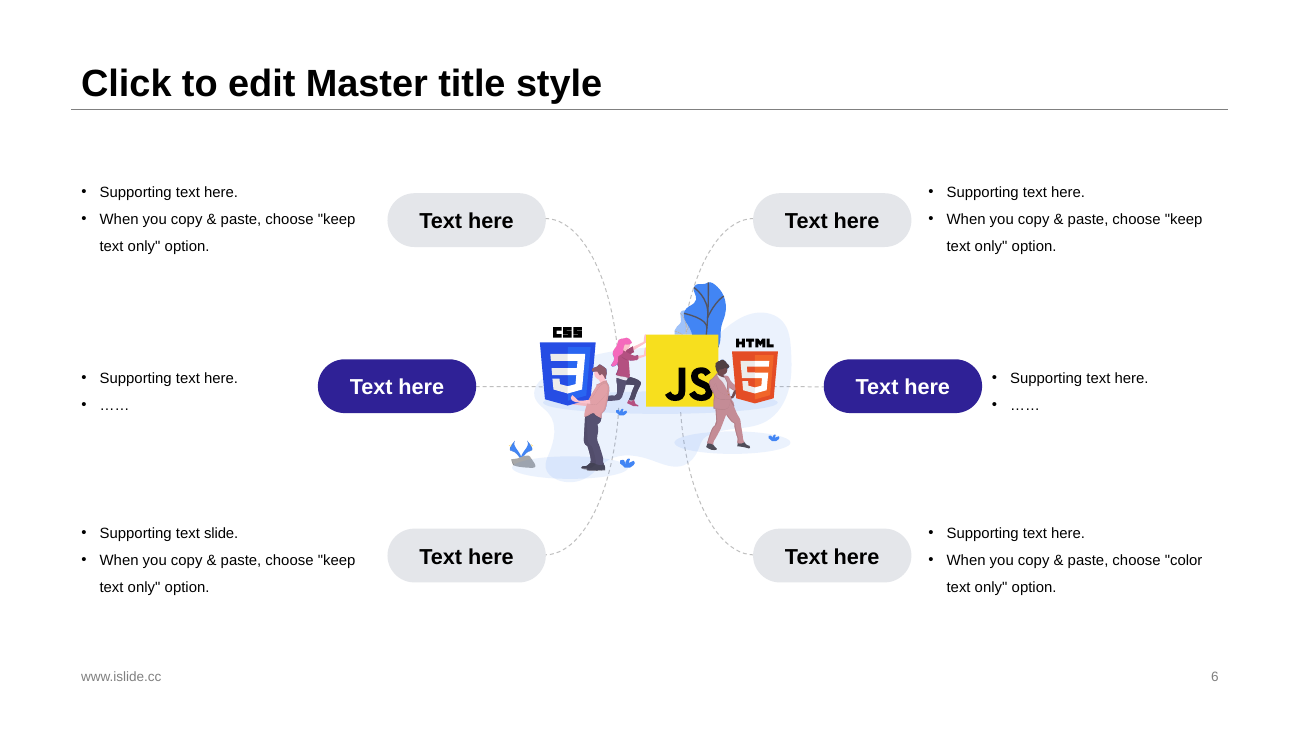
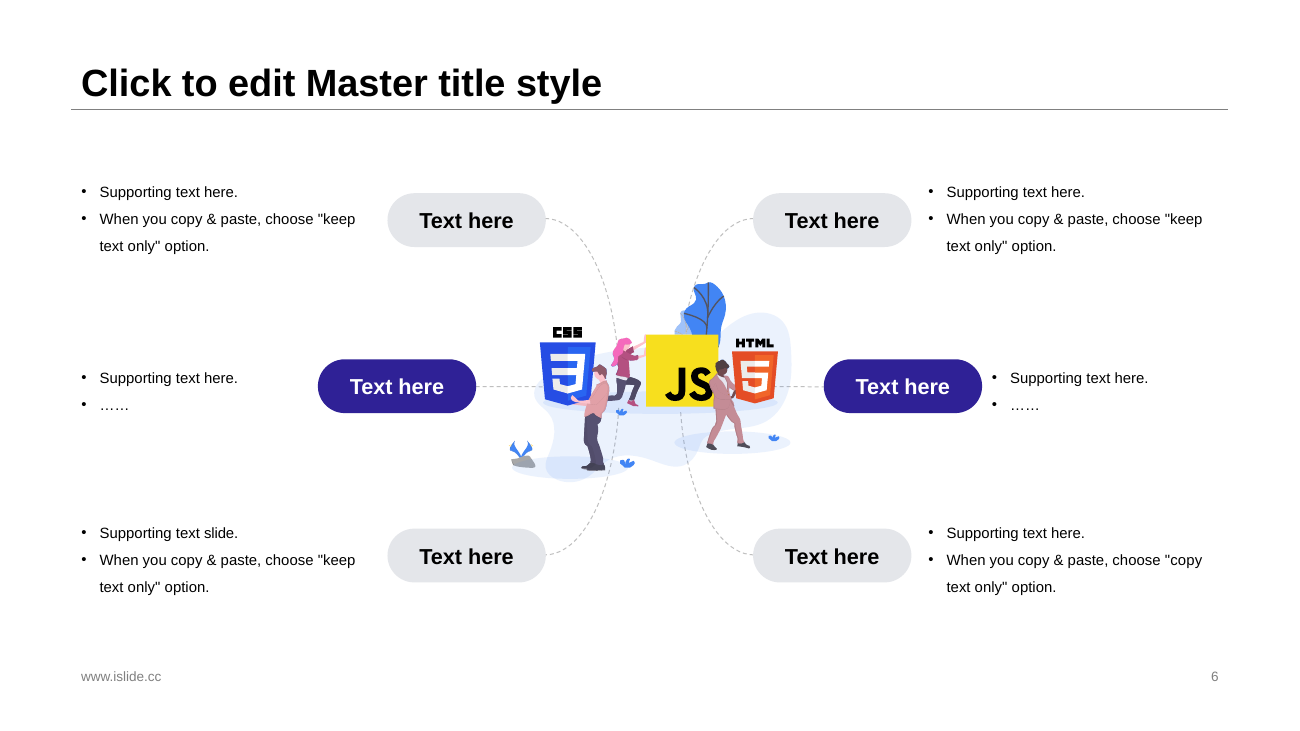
choose color: color -> copy (1184, 561)
